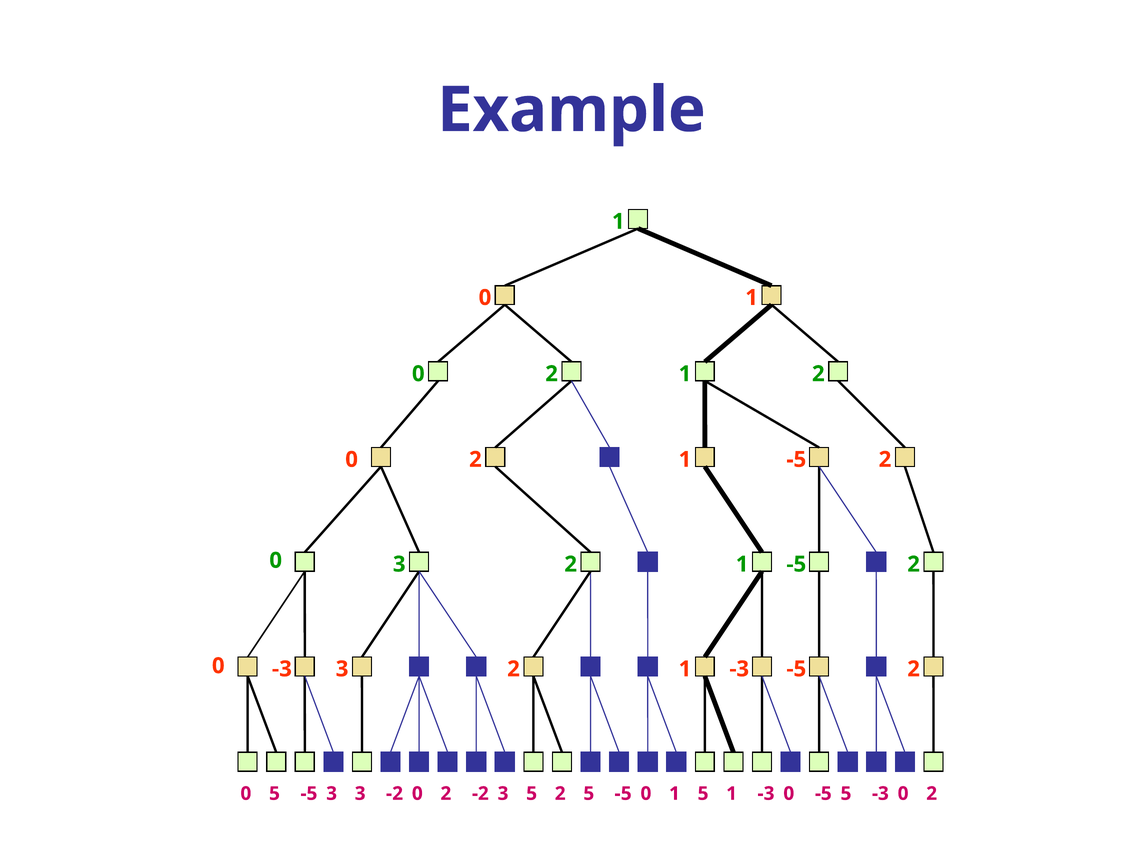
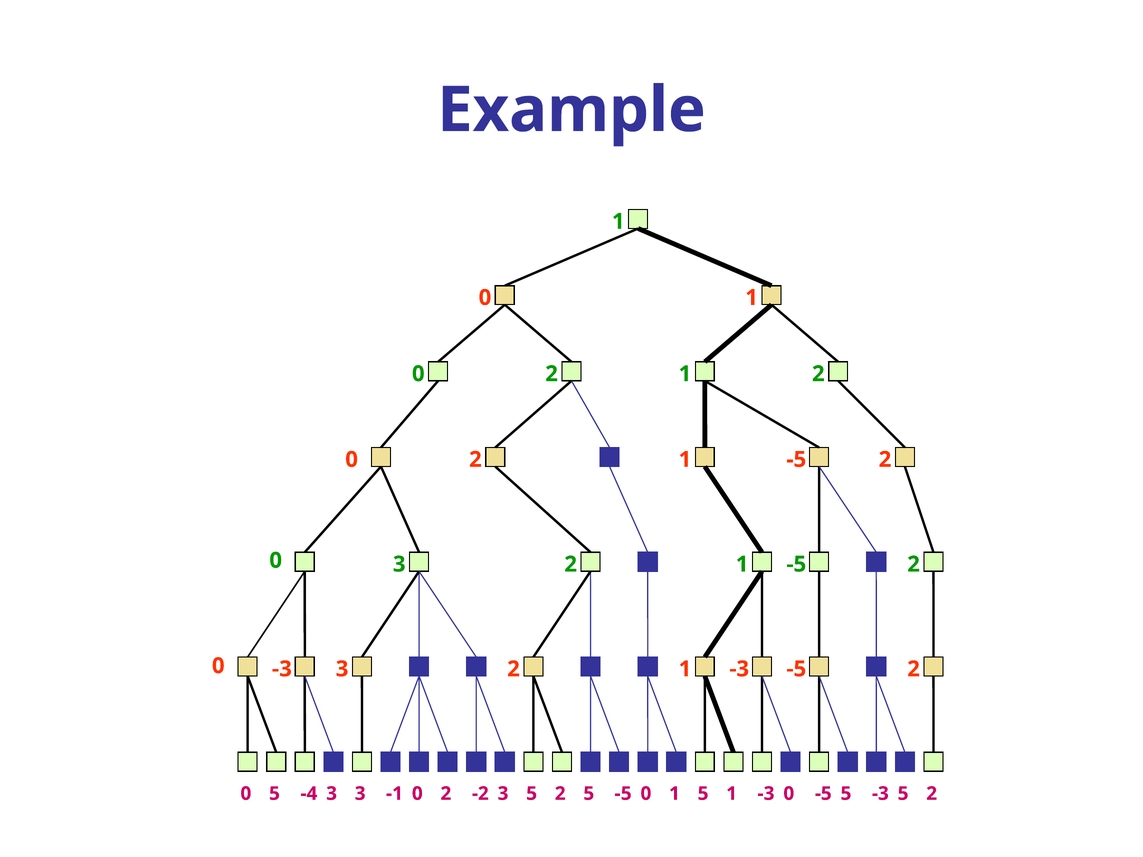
5 -5: -5 -> -4 (309, 794)
-2: -2 -> -1 (395, 794)
0: 0 -> 5 (903, 794)
